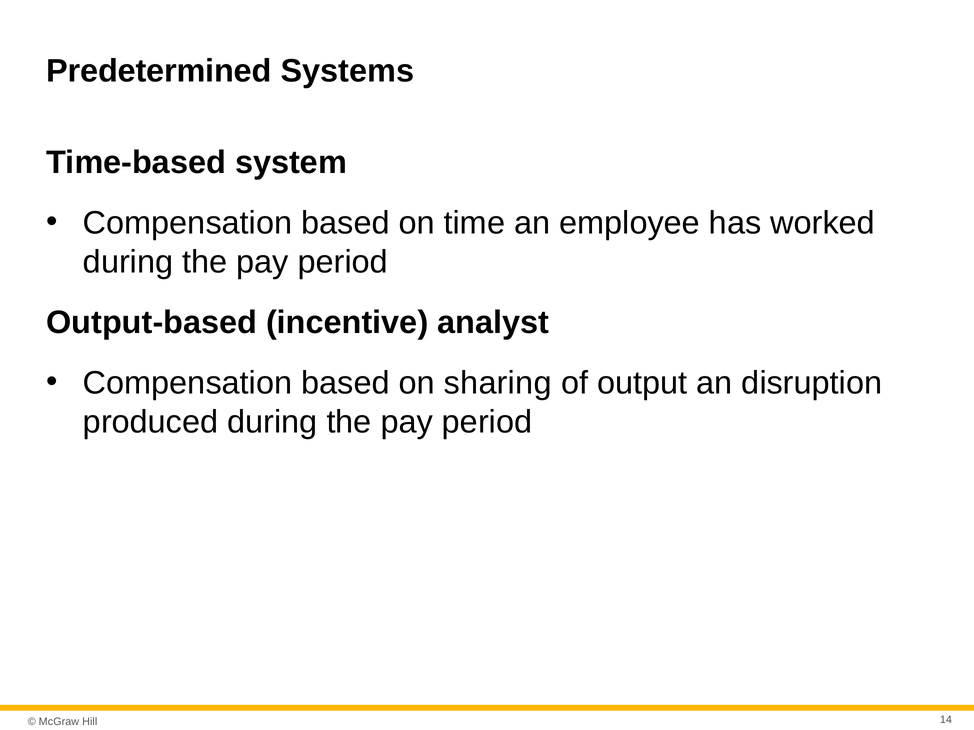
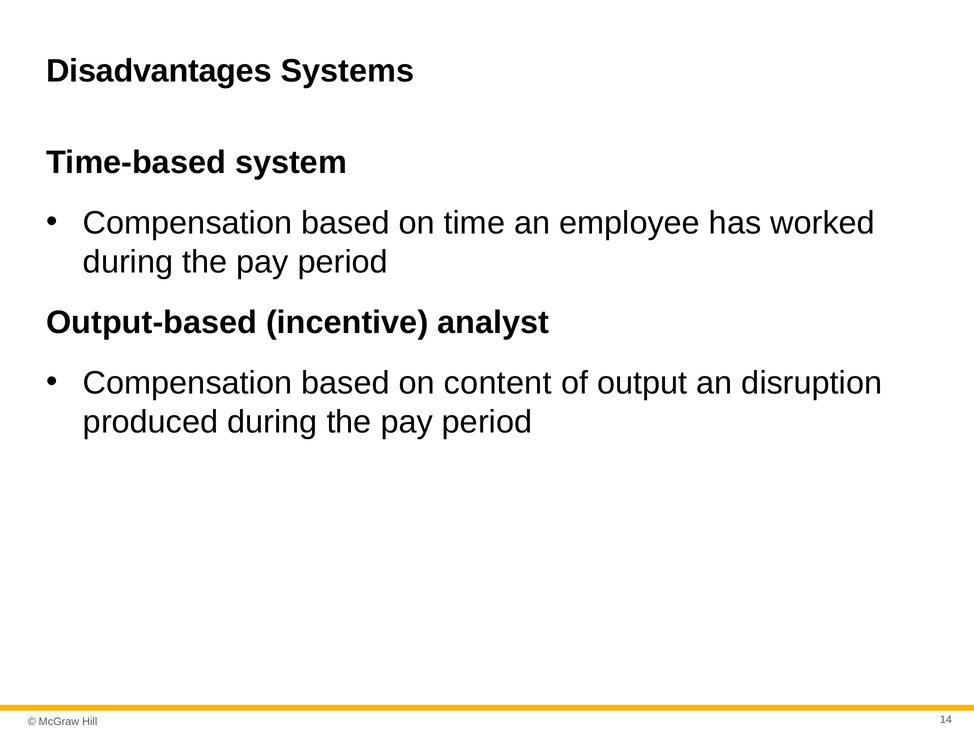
Predetermined: Predetermined -> Disadvantages (159, 71)
sharing: sharing -> content (498, 383)
